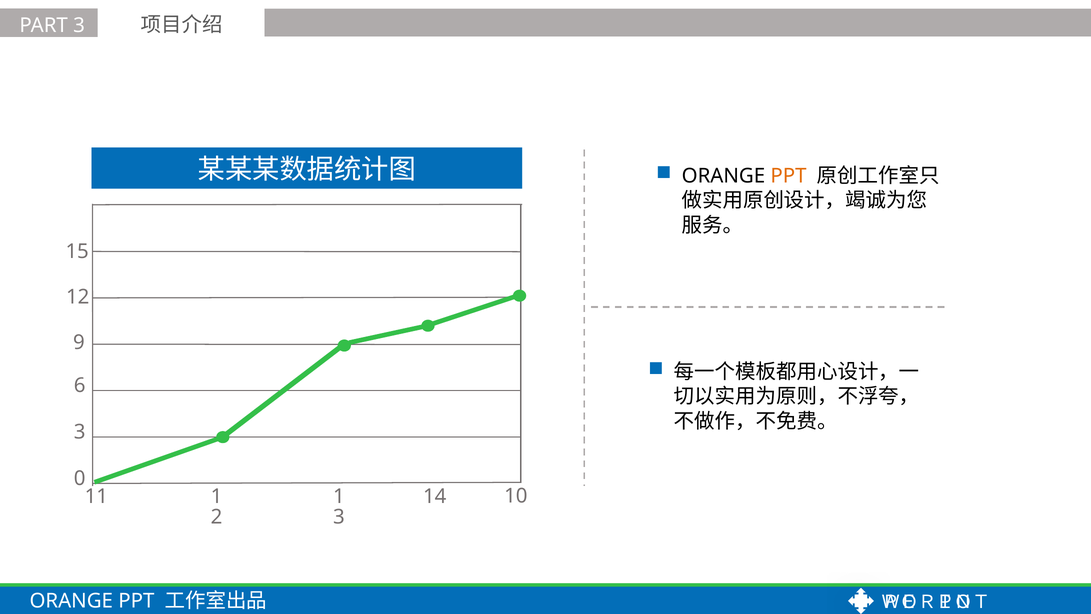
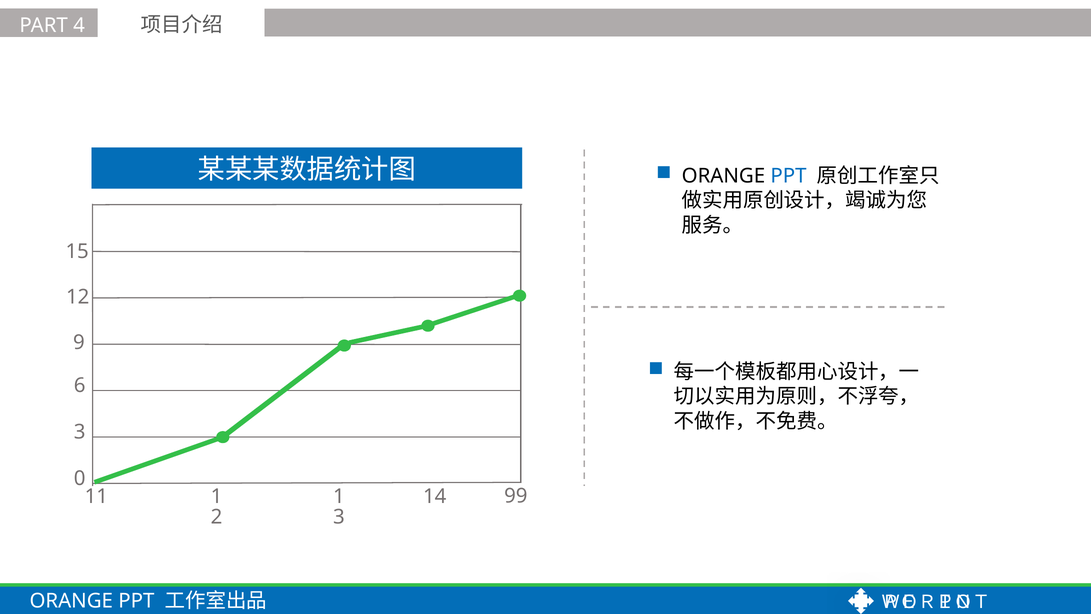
PART 3: 3 -> 4 (79, 25)
PPT colour: orange -> blue (789, 176)
10: 10 -> 99 (516, 496)
